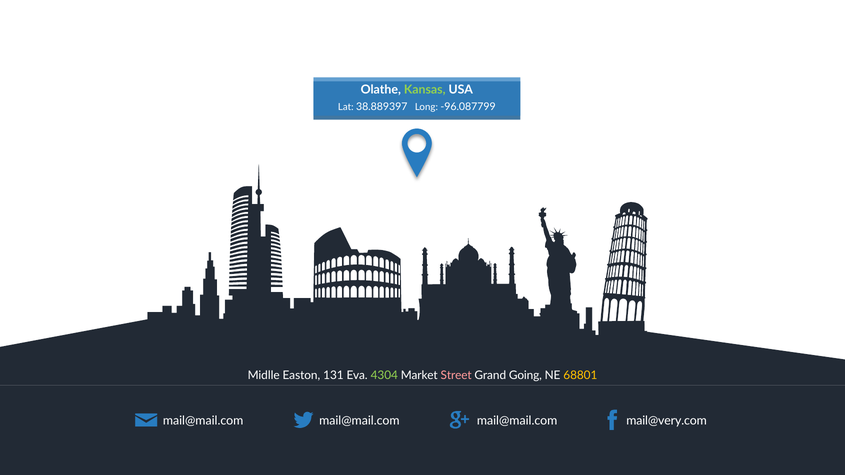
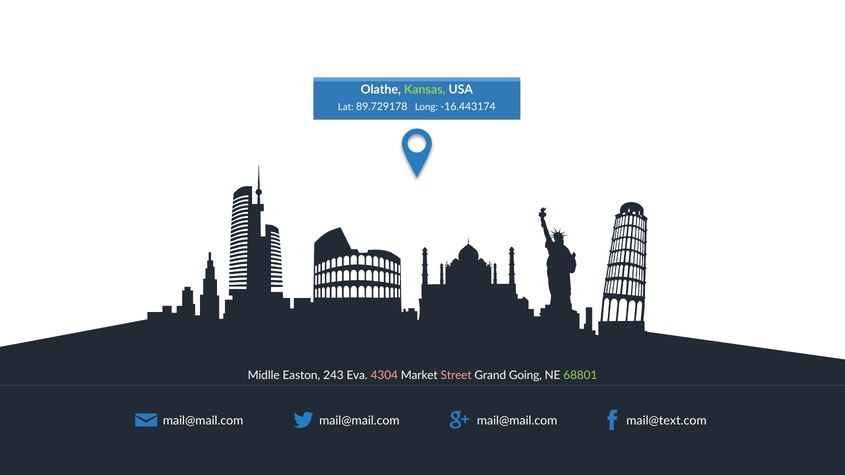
38.889397: 38.889397 -> 89.729178 (382, 107)
-96.087799: -96.087799 -> -16.443174 (468, 107)
131: 131 -> 243 (333, 375)
4304 colour: light green -> pink (384, 375)
68801 colour: yellow -> light green (580, 375)
mail@very.com: mail@very.com -> mail@text.com (666, 421)
